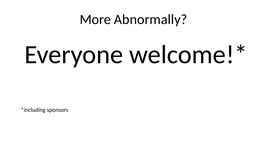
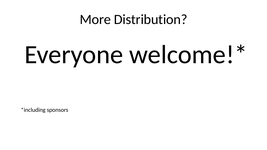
Abnormally: Abnormally -> Distribution (151, 20)
